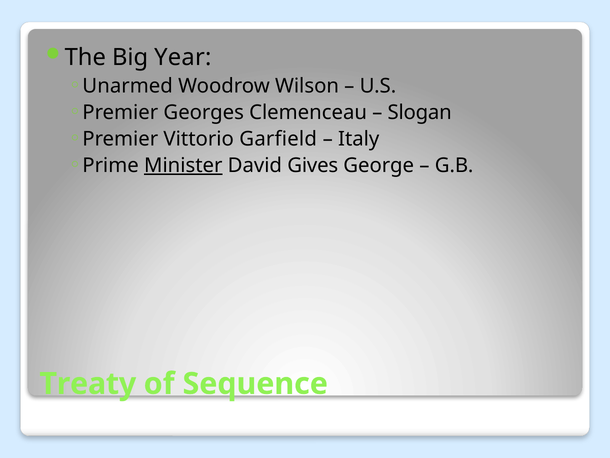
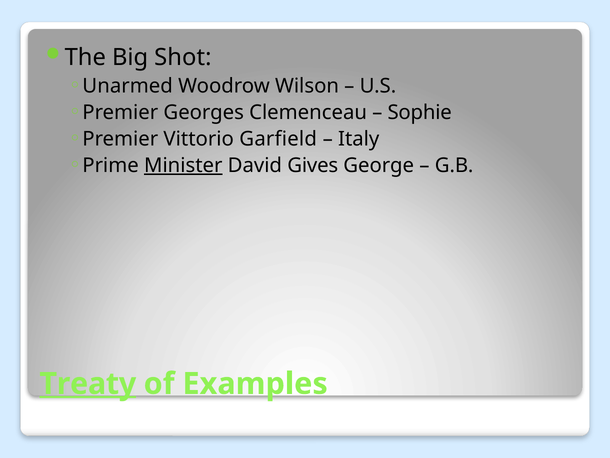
Year: Year -> Shot (183, 57)
Slogan: Slogan -> Sophie (420, 112)
Treaty underline: none -> present (88, 383)
Sequence: Sequence -> Examples (255, 383)
